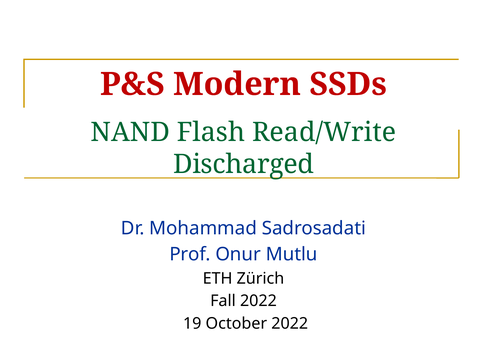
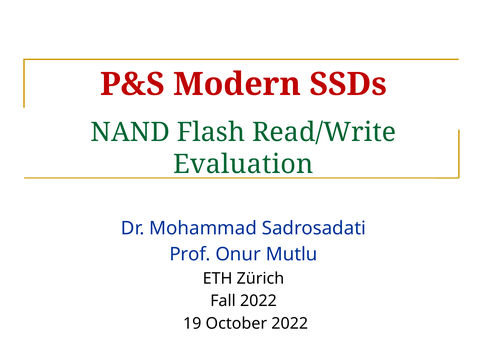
Discharged: Discharged -> Evaluation (243, 164)
